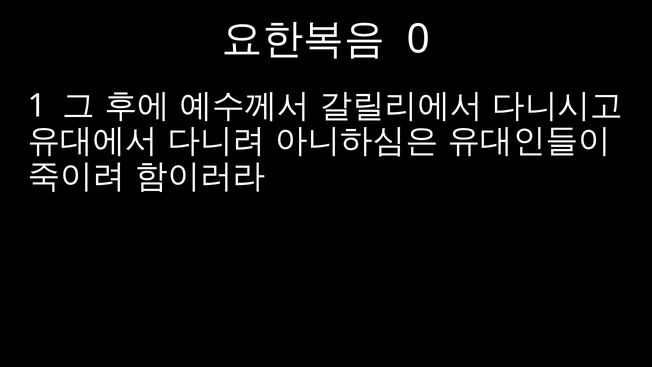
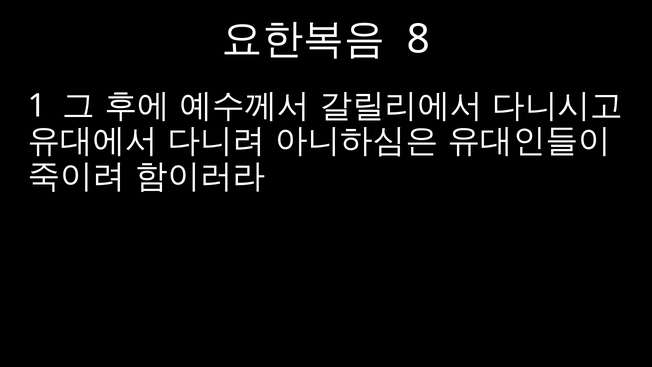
0: 0 -> 8 (418, 39)
